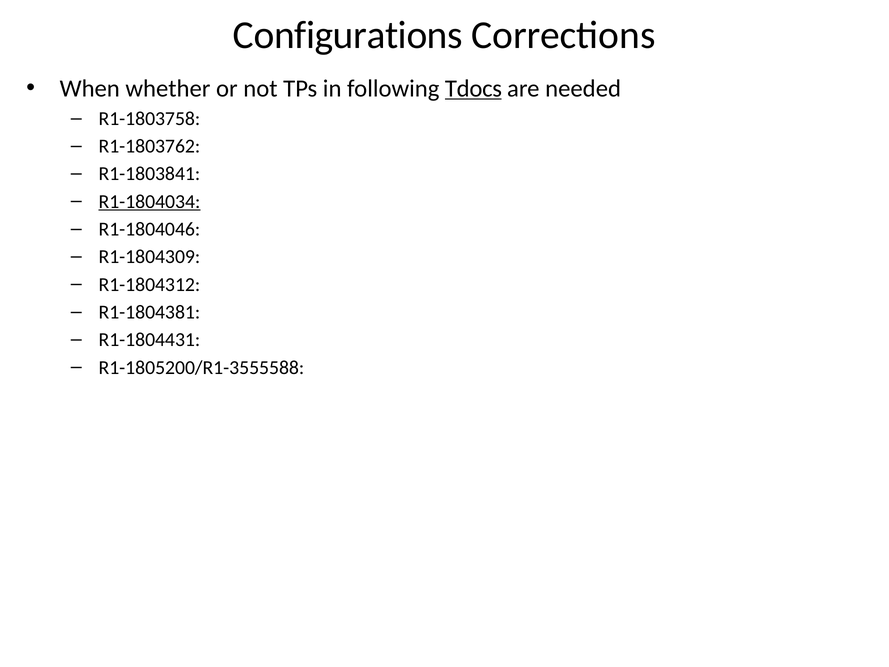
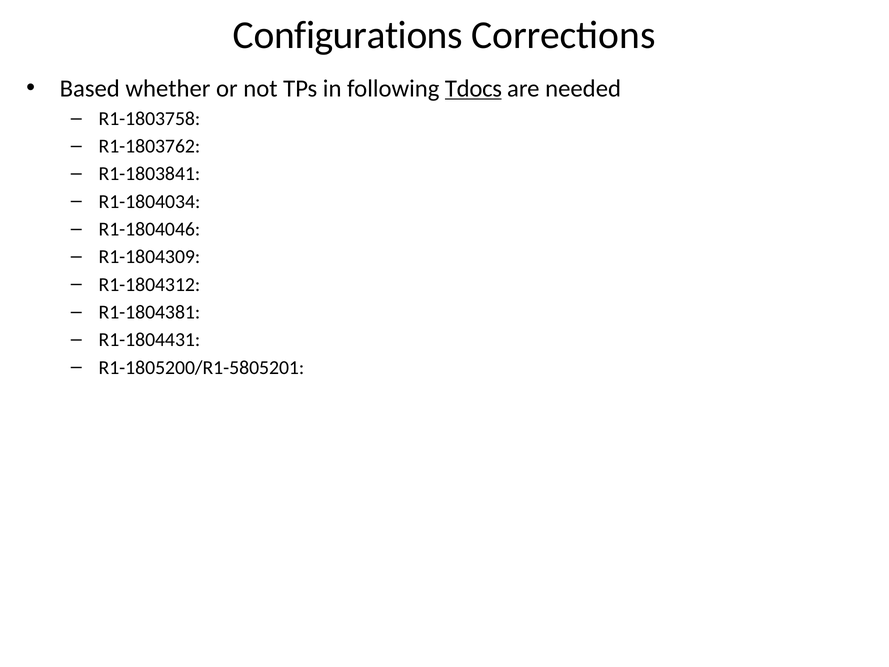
When: When -> Based (90, 88)
R1-1804034 underline: present -> none (149, 202)
R1-1805200/R1-3555588: R1-1805200/R1-3555588 -> R1-1805200/R1-5805201 (201, 367)
